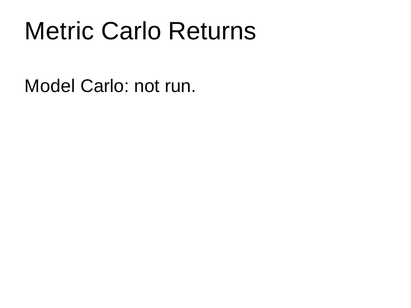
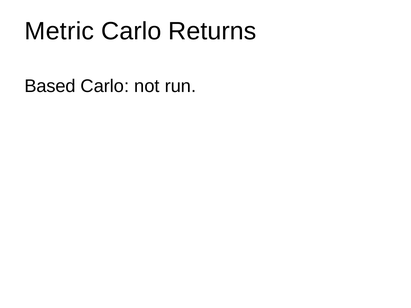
Model: Model -> Based (50, 86)
